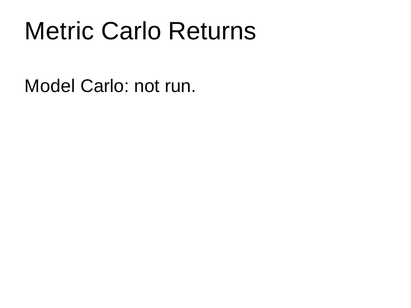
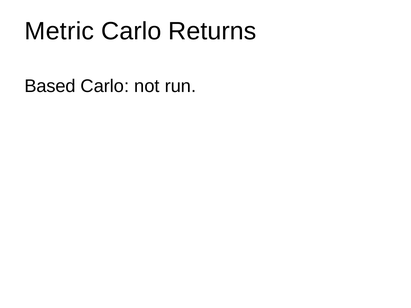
Model: Model -> Based (50, 86)
